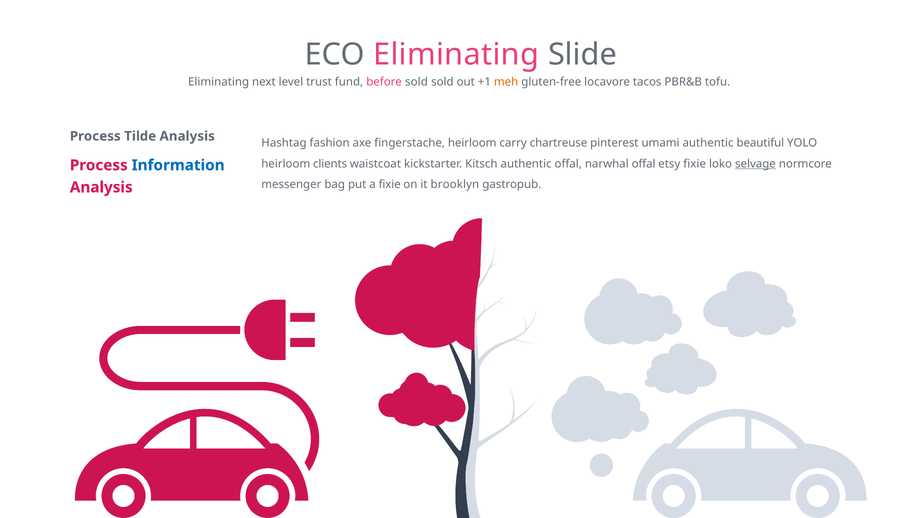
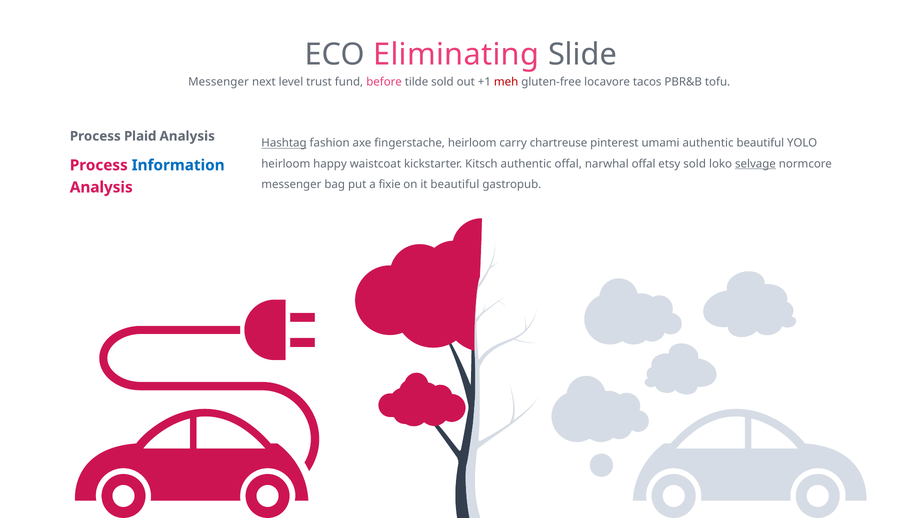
Eliminating: Eliminating -> Messenger (219, 82)
before sold: sold -> tilde (417, 82)
meh colour: orange -> red (506, 82)
Tilde: Tilde -> Plaid (140, 136)
Hashtag underline: none -> present (284, 143)
clients: clients -> happy (330, 164)
etsy fixie: fixie -> sold (695, 164)
it brooklyn: brooklyn -> beautiful (455, 185)
